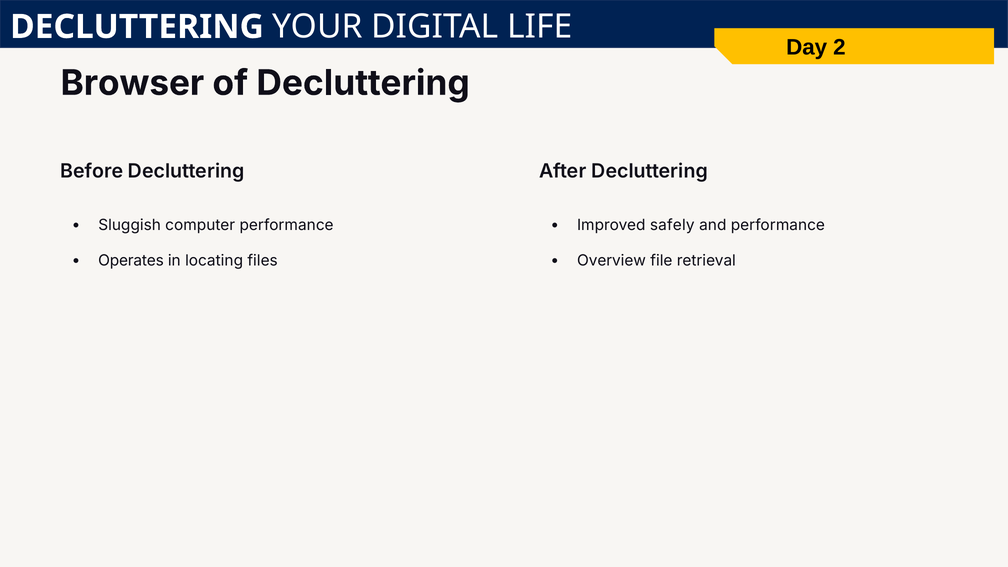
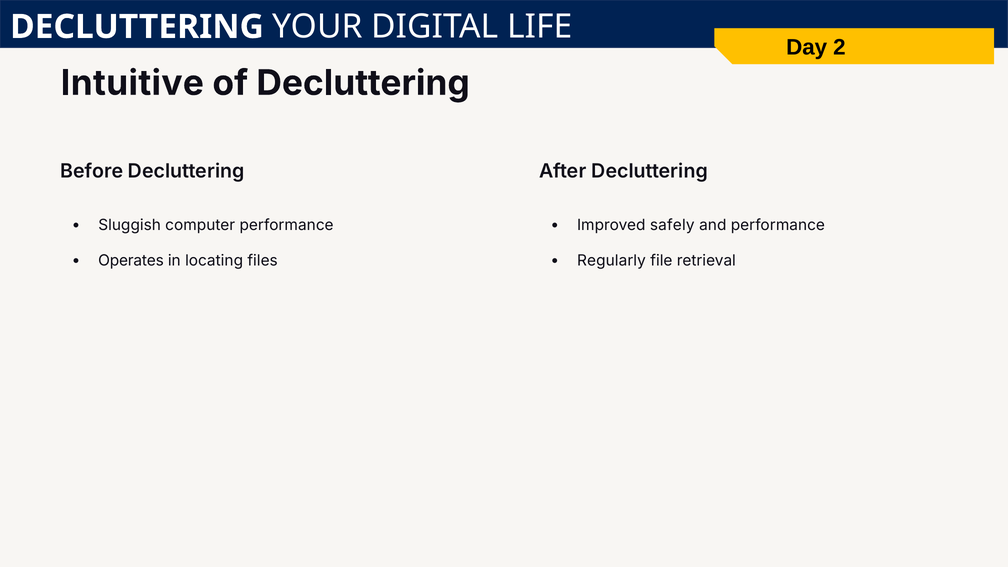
Browser: Browser -> Intuitive (132, 83)
Overview: Overview -> Regularly (611, 261)
